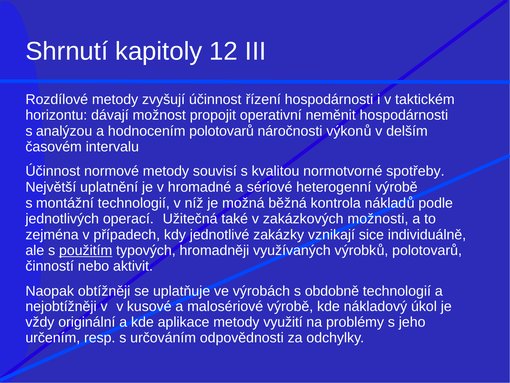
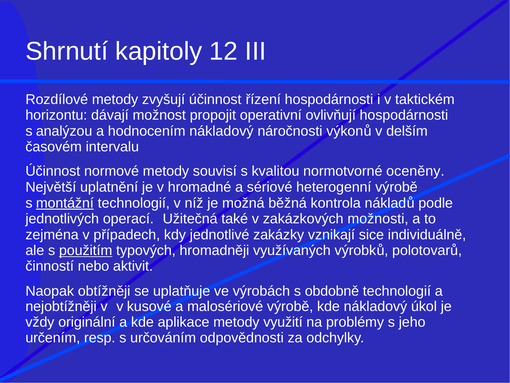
neměnit: neměnit -> ovlivňují (331, 115)
hodnocením polotovarů: polotovarů -> nákladový (221, 131)
spotřeby: spotřeby -> oceněny (415, 171)
montážní underline: none -> present (65, 203)
